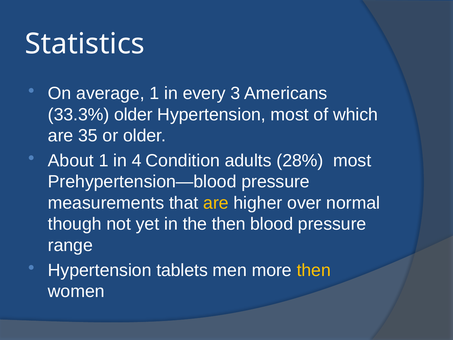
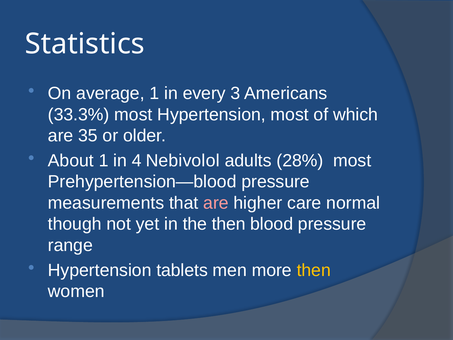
33.3% older: older -> most (133, 114)
Condition: Condition -> Nebivolol (183, 161)
are colour: yellow -> pink (216, 203)
over: over -> care (304, 203)
